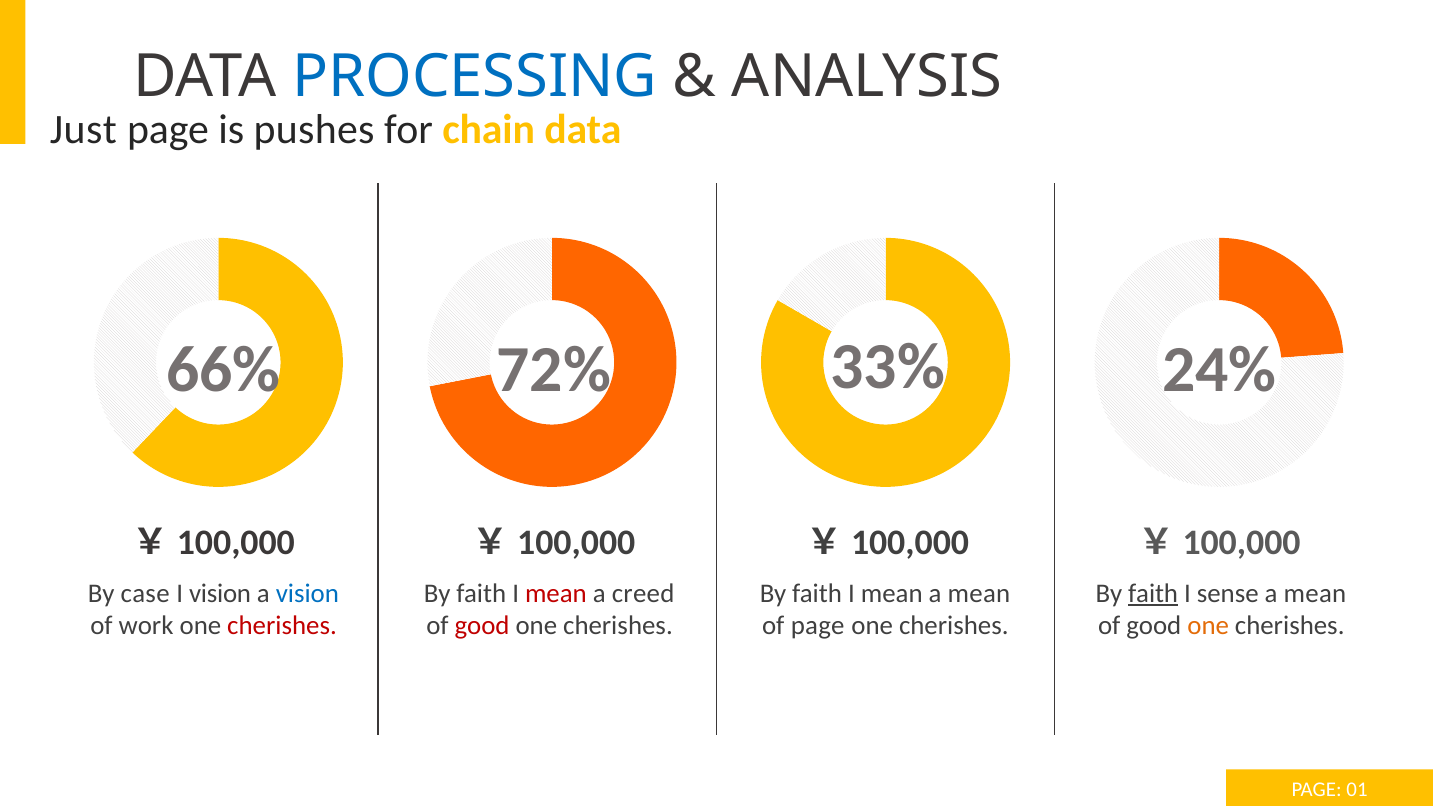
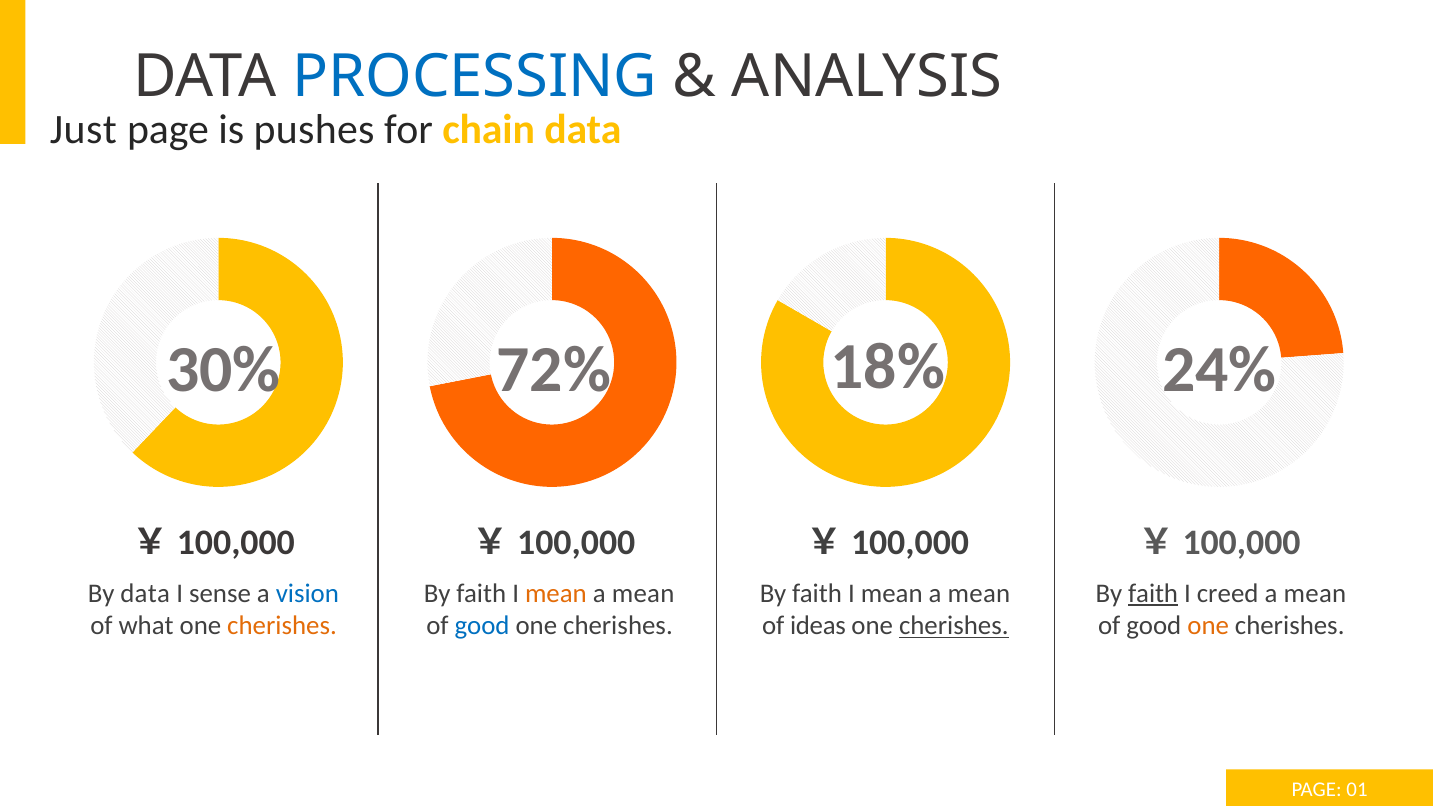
66%: 66% -> 30% (223, 369)
33%: 33% -> 18% (888, 367)
By case: case -> data (145, 594)
I vision: vision -> sense (220, 594)
mean colour: red -> orange (556, 594)
creed: creed -> mean (643, 594)
sense: sense -> creed (1228, 594)
work: work -> what (146, 626)
cherishes colour: red -> orange (282, 626)
good colour: red -> blue (482, 626)
of page: page -> ideas (818, 626)
cherishes underline: none -> present (954, 626)
